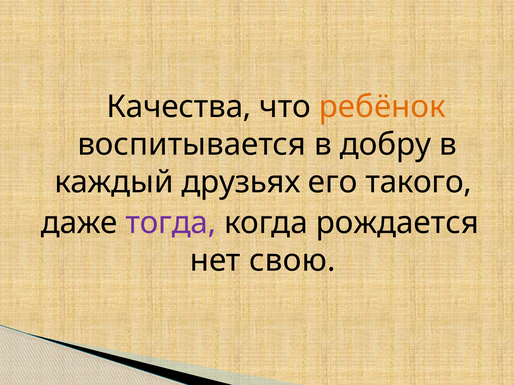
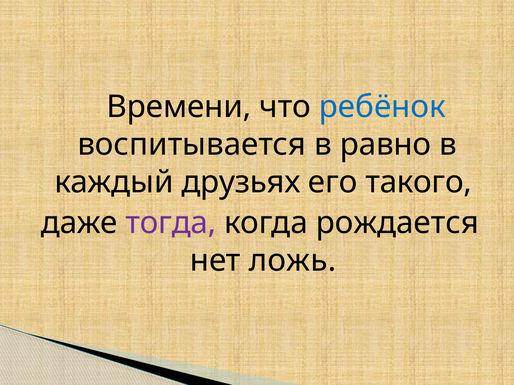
Качества: Качества -> Времени (179, 107)
ребёнок colour: orange -> blue (382, 107)
добру: добру -> равно (386, 145)
свою: свою -> ложь (292, 261)
